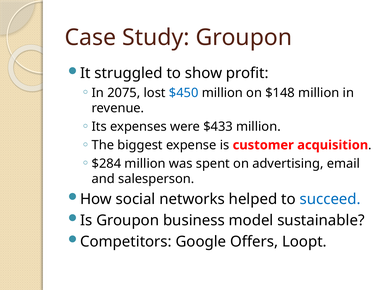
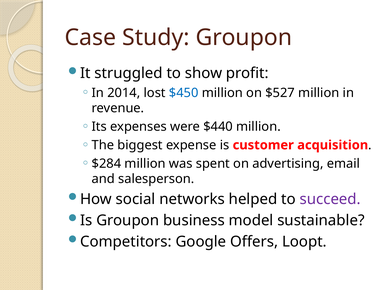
2075: 2075 -> 2014 (124, 93)
$148: $148 -> $527 (280, 93)
$433: $433 -> $440 (218, 127)
succeed colour: blue -> purple (330, 199)
